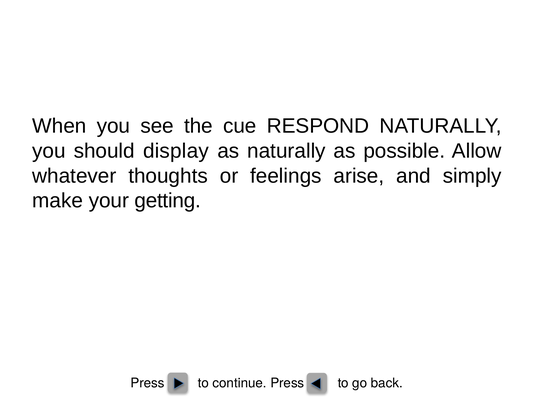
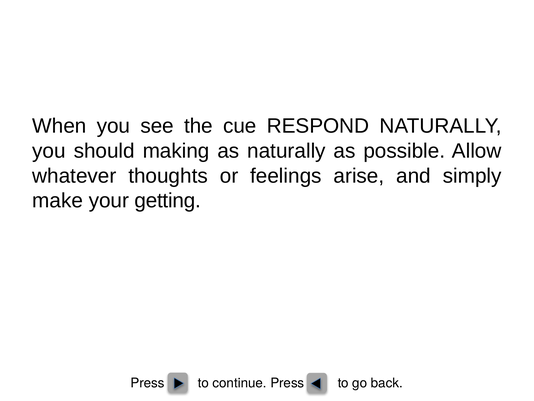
display: display -> making (176, 151)
